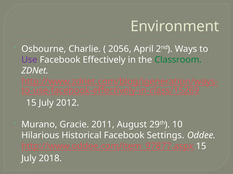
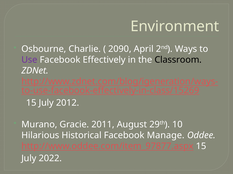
2056: 2056 -> 2090 (120, 49)
Classroom colour: green -> black (178, 60)
Settings: Settings -> Manage (166, 136)
2018: 2018 -> 2022 (50, 159)
